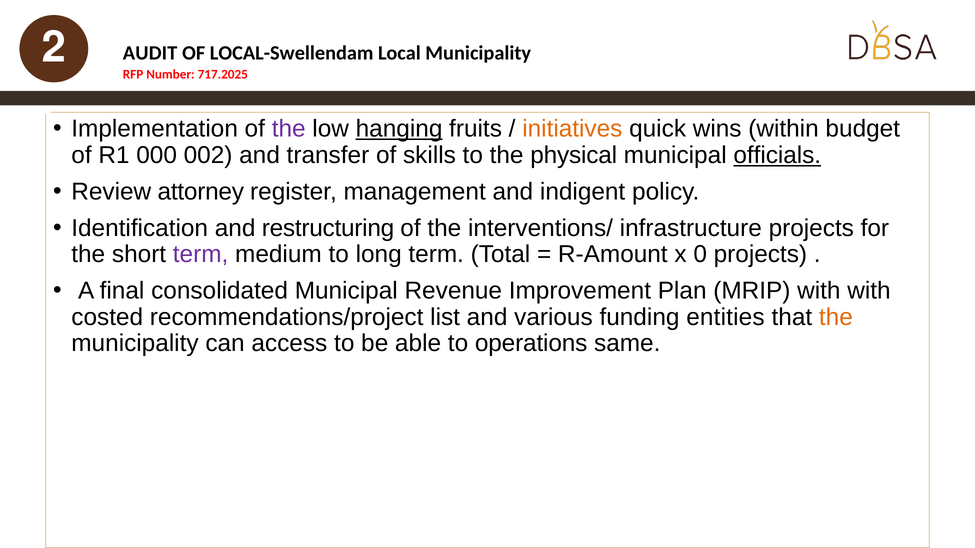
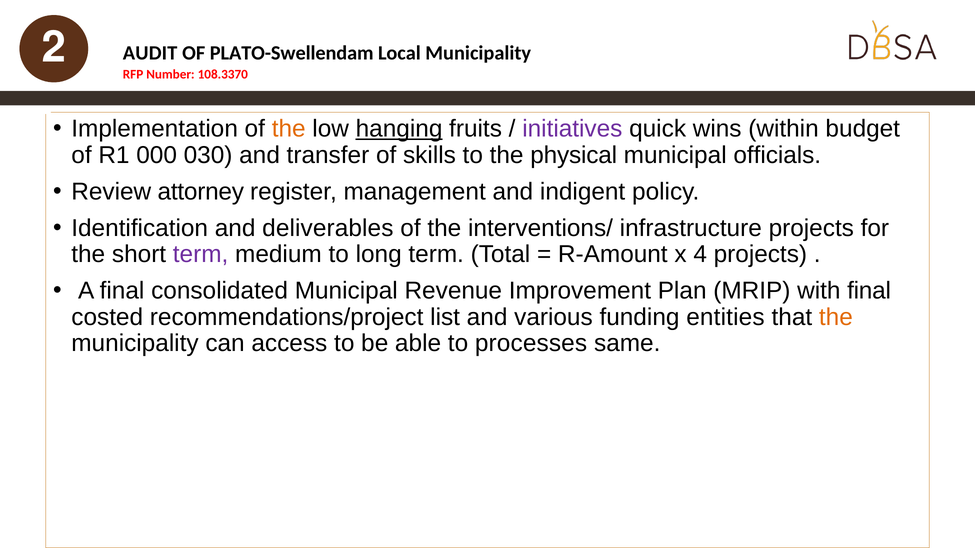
LOCAL-Swellendam: LOCAL-Swellendam -> PLATO-Swellendam (292, 53)
717.2025: 717.2025 -> 108.3370 (223, 74)
the colour: purple -> orange (289, 129)
initiatives colour: orange -> purple (572, 129)
002: 002 -> 030 (208, 155)
officials underline: present -> none (777, 155)
restructuring: restructuring -> deliverables (328, 228)
0: 0 -> 4 (700, 255)
with with: with -> final (869, 291)
operations: operations -> processes (531, 344)
